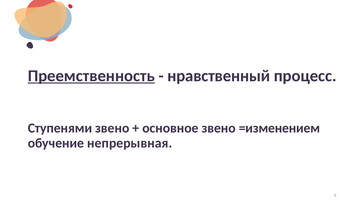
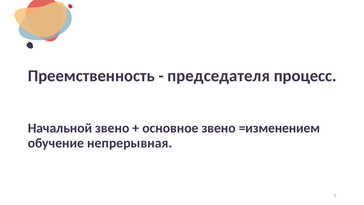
Преемственность underline: present -> none (91, 76)
нравственный: нравственный -> председателя (219, 76)
Ступенями: Ступенями -> Начальной (60, 128)
